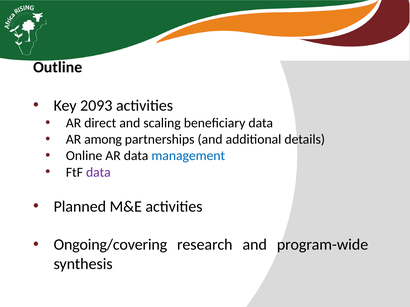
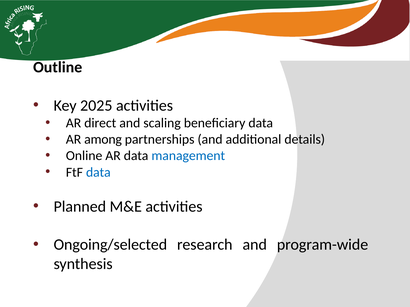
2093: 2093 -> 2025 (96, 106)
data colour: purple -> blue (98, 172)
Ongoing/covering: Ongoing/covering -> Ongoing/selected (110, 245)
